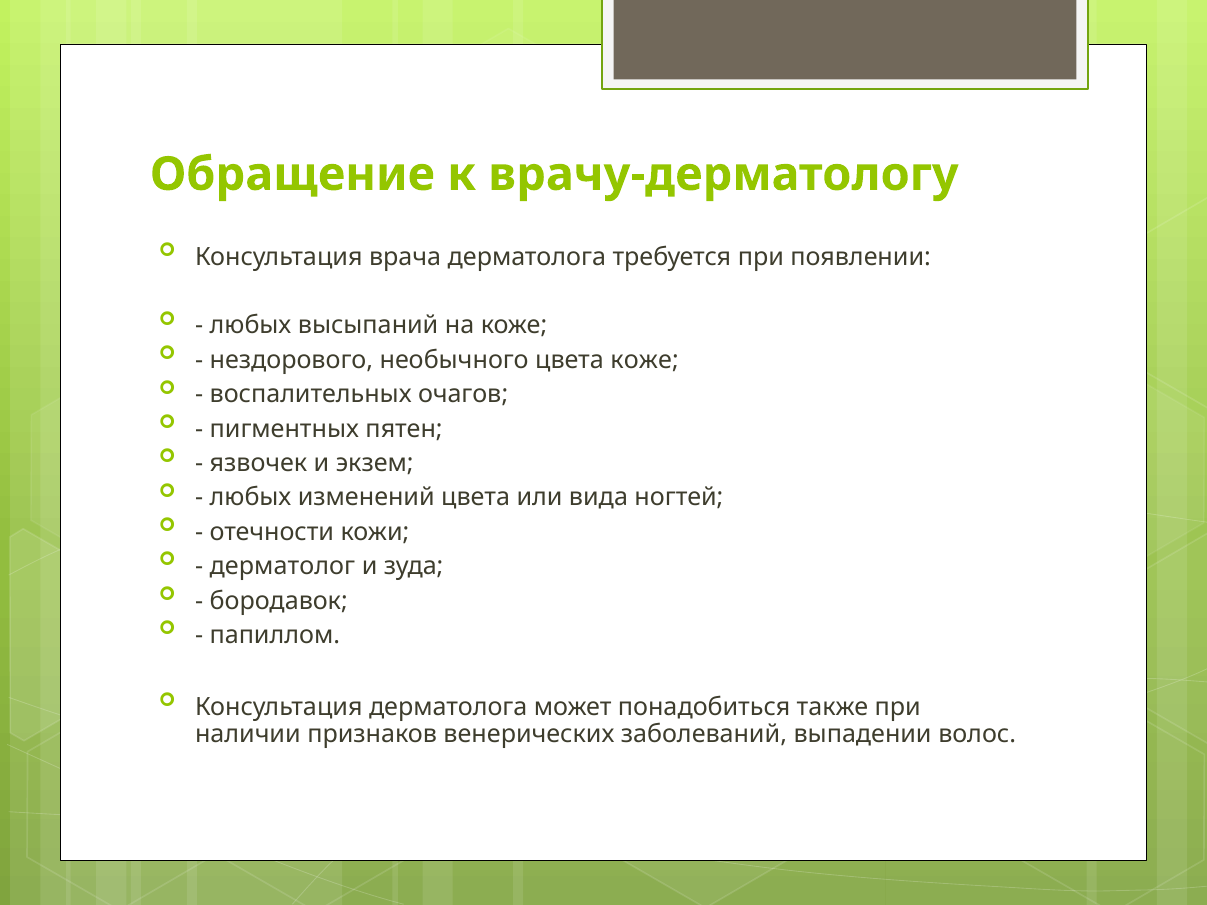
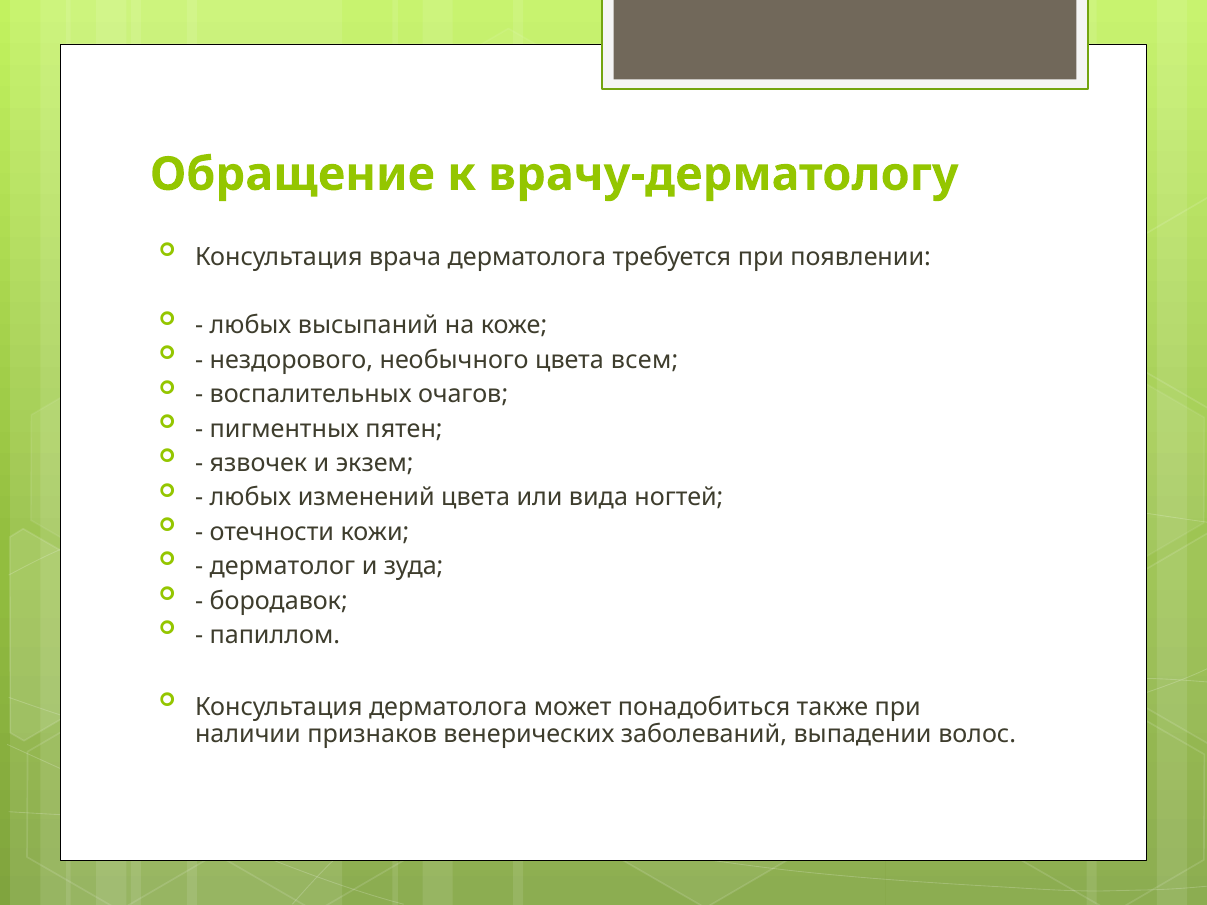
цвета коже: коже -> всем (645, 360)
